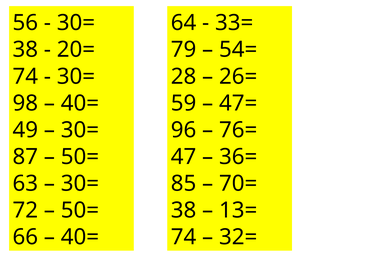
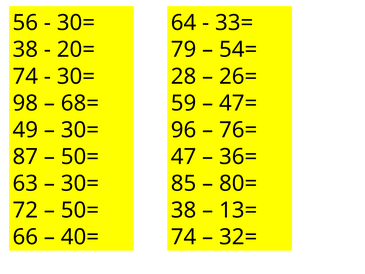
40=: 40= -> 68= (80, 103)
70=: 70= -> 80= (238, 183)
